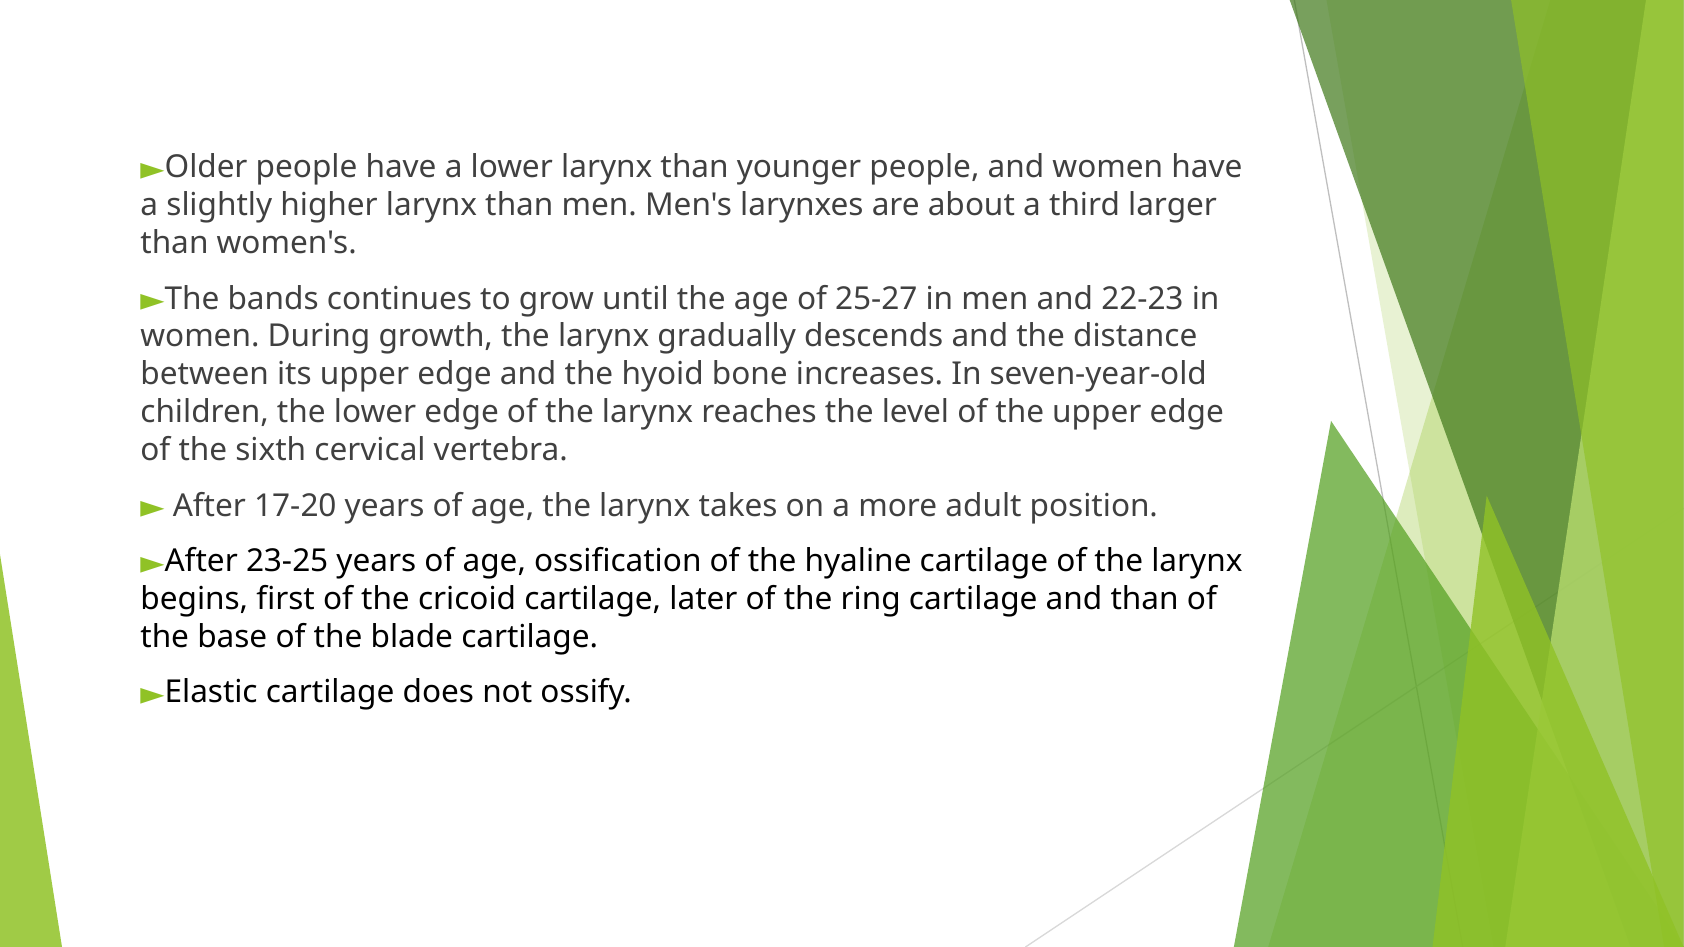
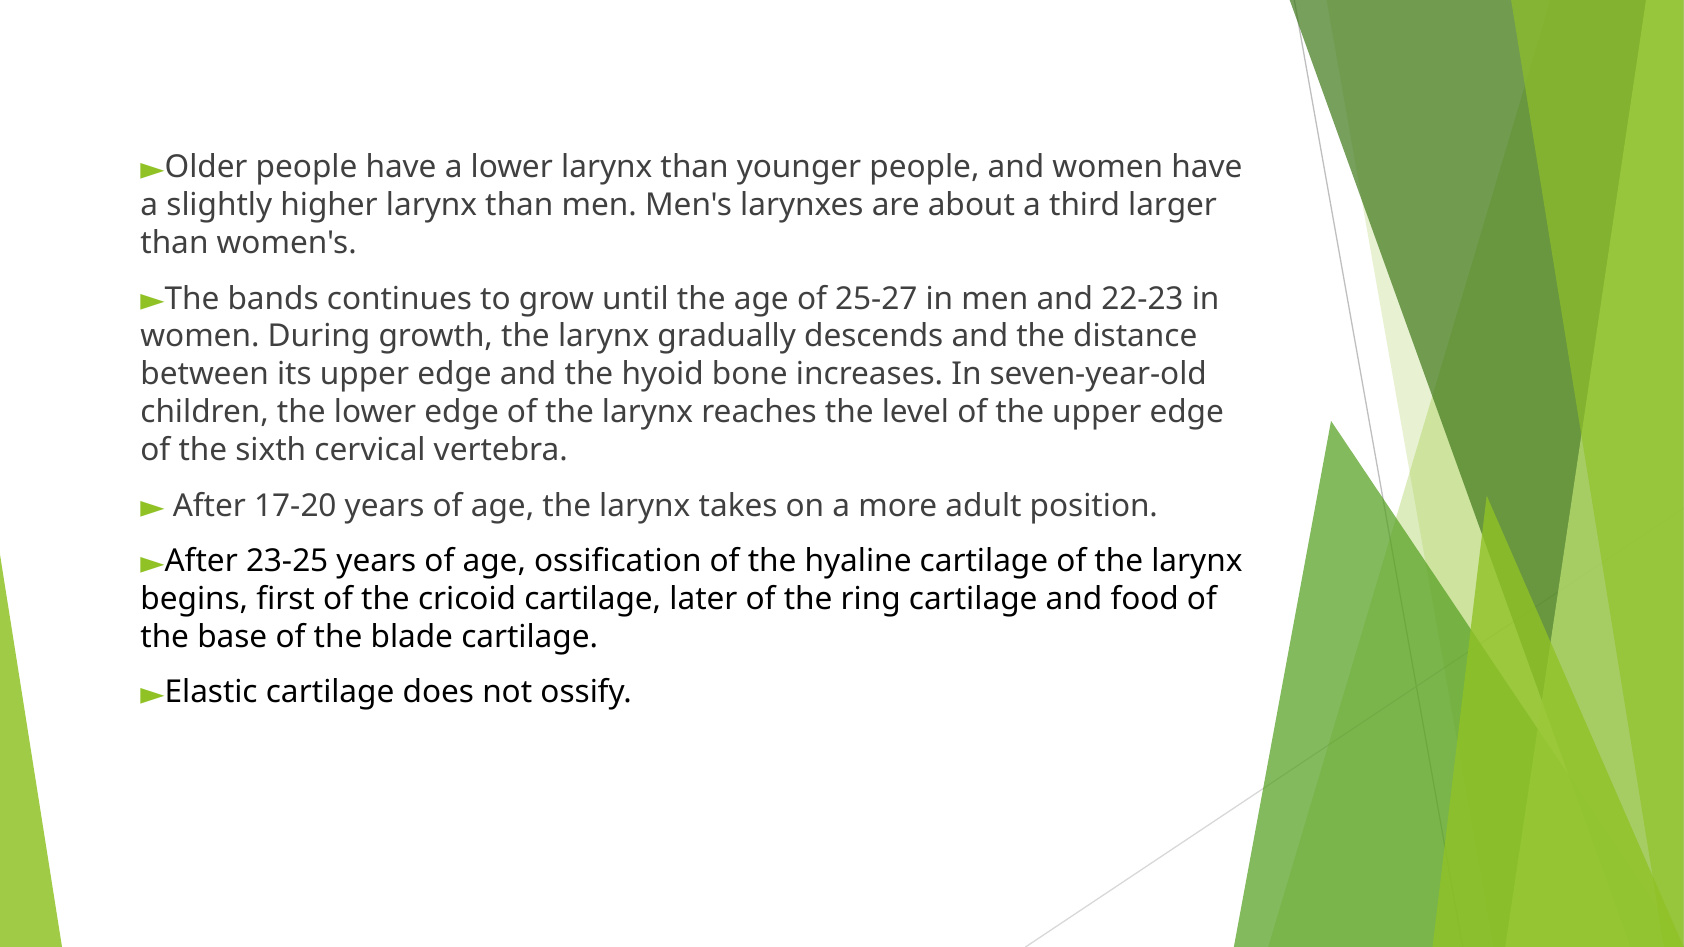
and than: than -> food (1145, 599)
